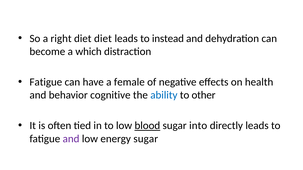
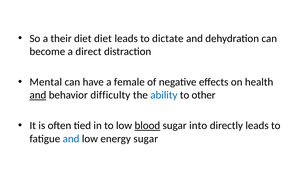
right: right -> their (61, 39)
instead: instead -> dictate (168, 39)
which: which -> direct (88, 52)
Fatigue: Fatigue -> Mental (46, 82)
and underline: none -> present (38, 95)
cognitive: cognitive -> difficulty (110, 95)
and colour: purple -> blue (71, 139)
